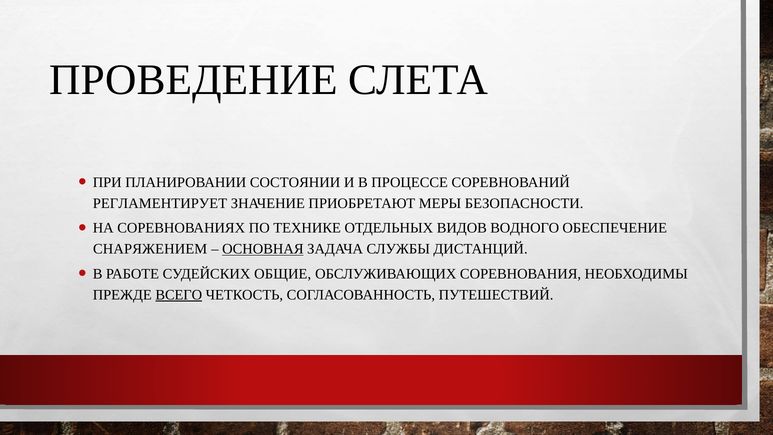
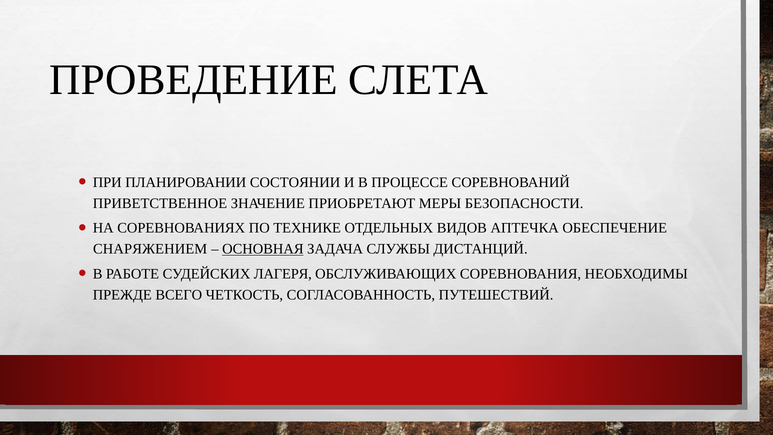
РЕГЛАМЕНТИРУЕТ: РЕГЛАМЕНТИРУЕТ -> ПРИВЕТСТВЕННОЕ (160, 203)
ВОДНОГО: ВОДНОГО -> АПТЕЧКА (525, 228)
ОБЩИЕ: ОБЩИЕ -> ЛАГЕРЯ (283, 274)
ВСЕГО underline: present -> none (179, 295)
